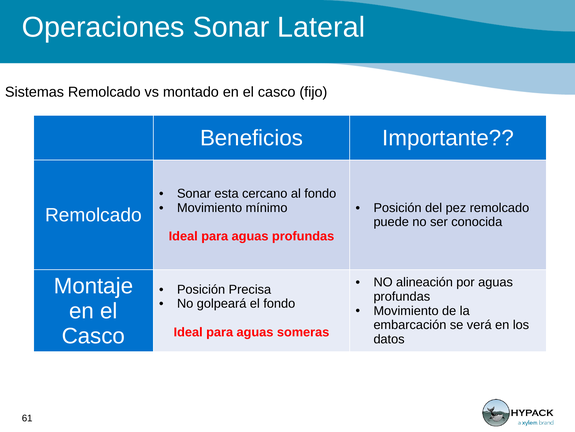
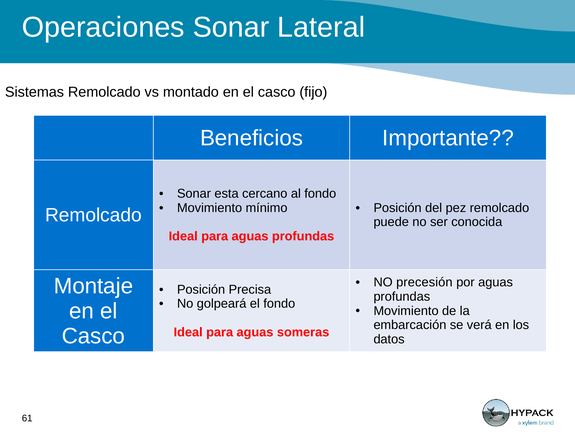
alineación: alineación -> precesión (424, 282)
